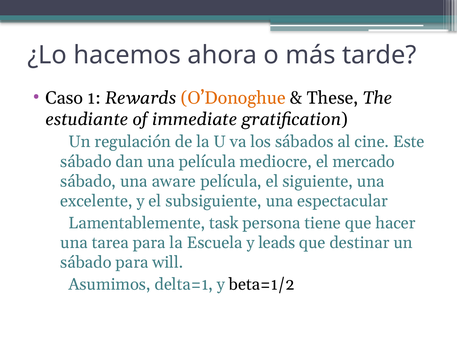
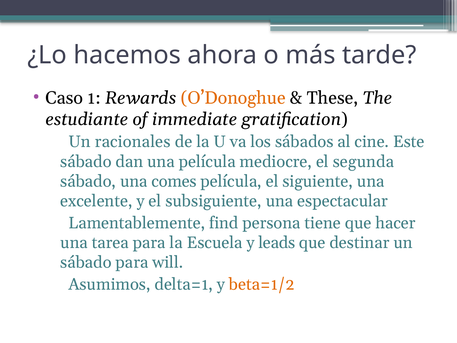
regulación: regulación -> racionales (133, 142)
mercado: mercado -> segunda (363, 161)
aware: aware -> comes (174, 181)
task: task -> find (224, 223)
beta=1/2 colour: black -> orange (262, 284)
